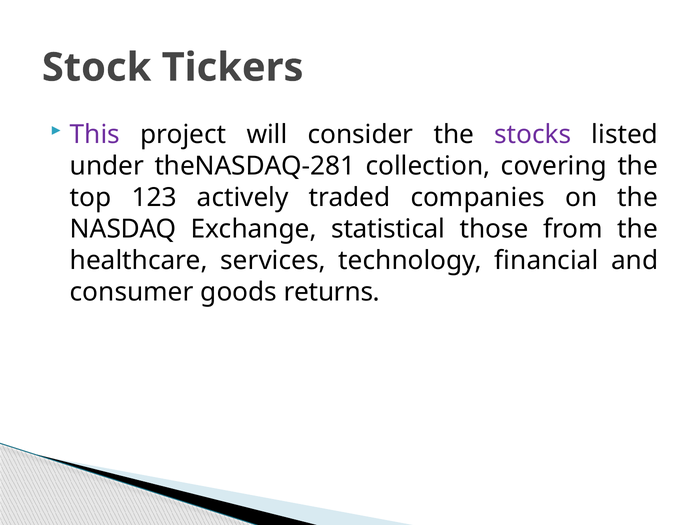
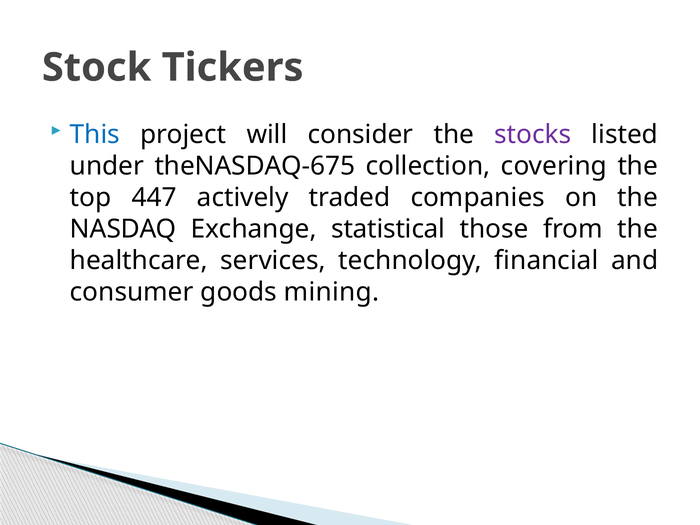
This colour: purple -> blue (95, 134)
theNASDAQ-281: theNASDAQ-281 -> theNASDAQ-675 (255, 166)
123: 123 -> 447 (154, 198)
returns: returns -> mining (332, 292)
